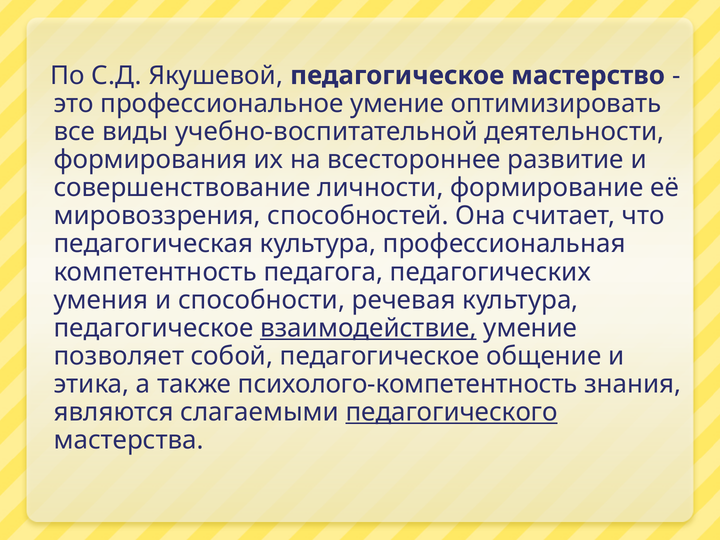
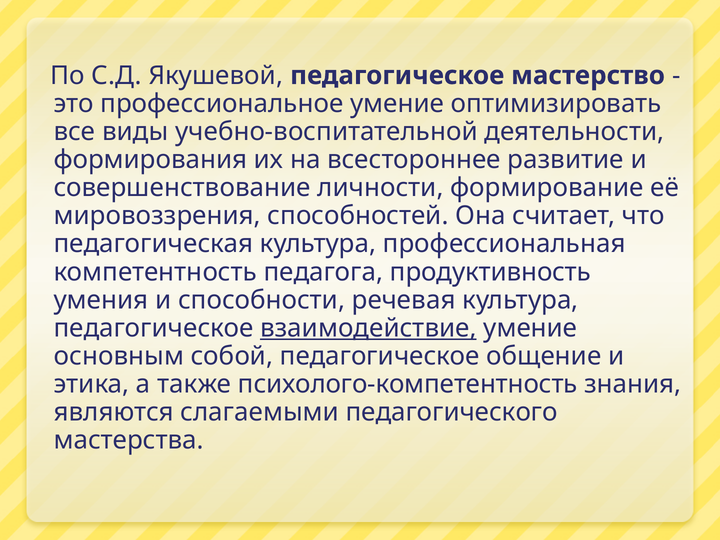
педагогических: педагогических -> продуктивность (491, 272)
позволяет: позволяет -> основным (119, 356)
педагогического underline: present -> none (452, 412)
